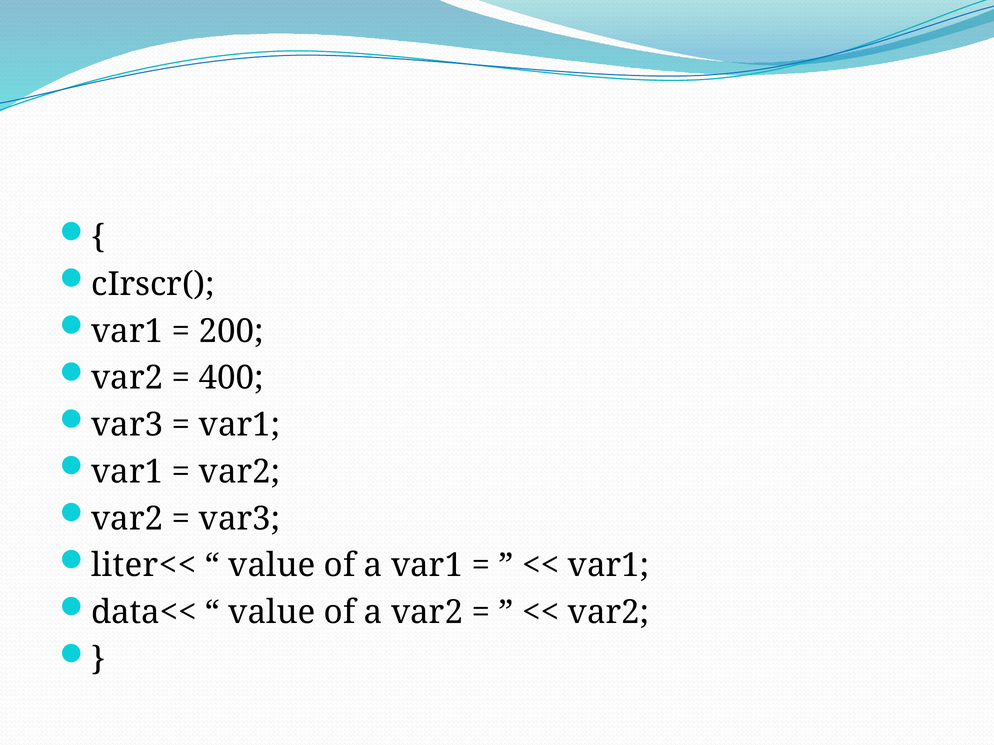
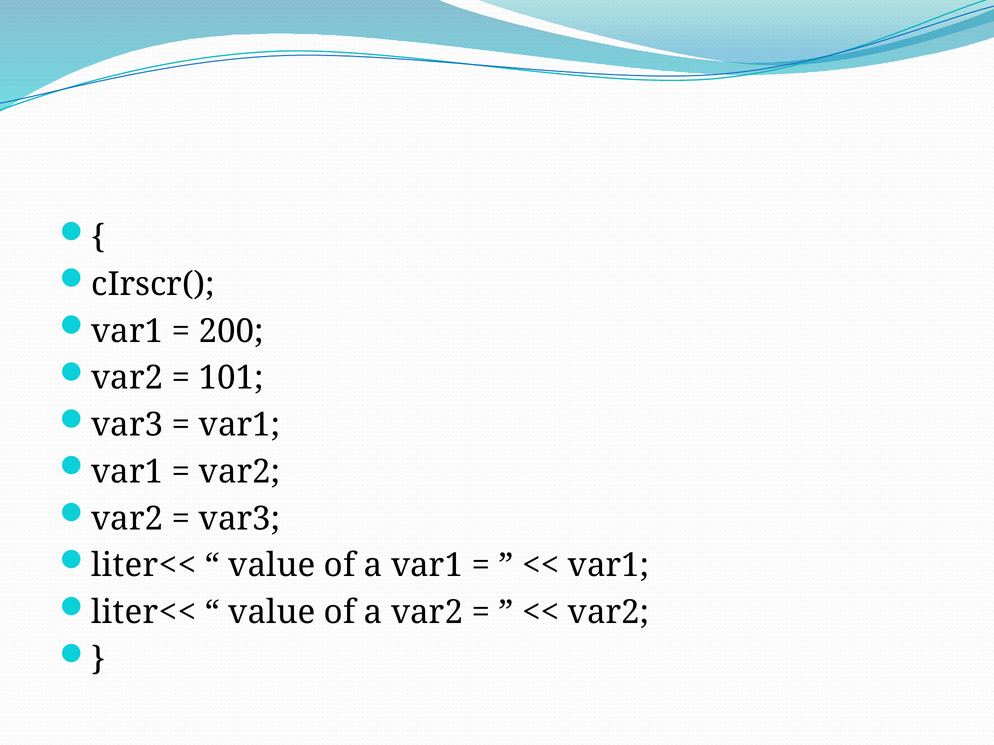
400: 400 -> 101 (231, 378)
data<<: data<< -> liter<< (144, 613)
